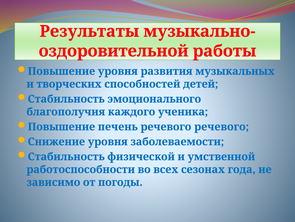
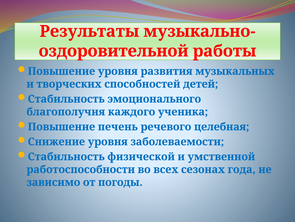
речевого речевого: речевого -> целебная (222, 126)
